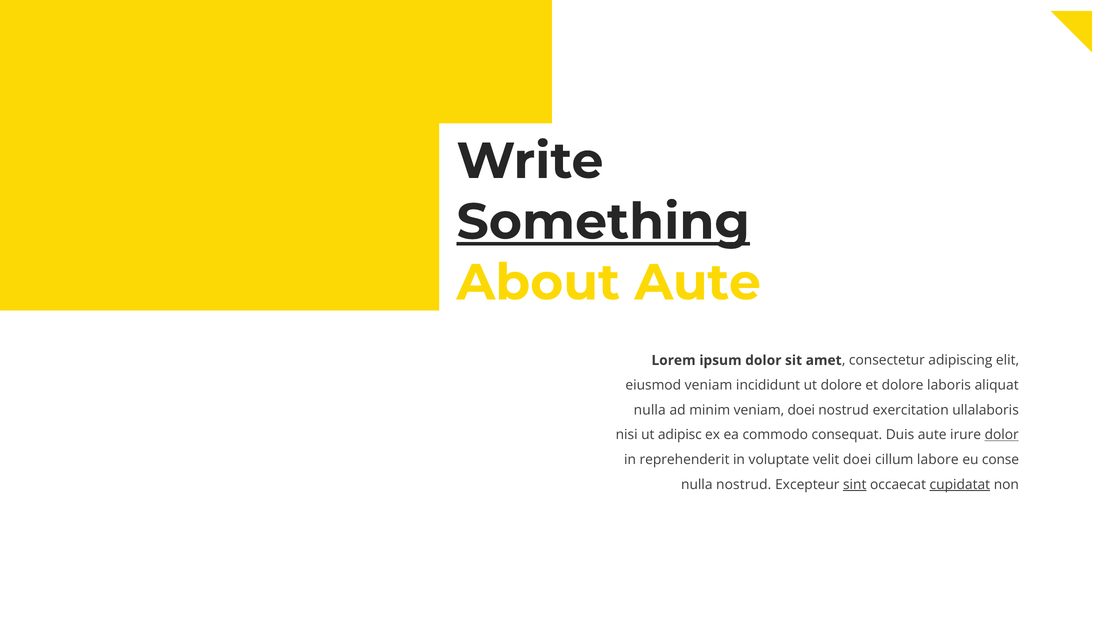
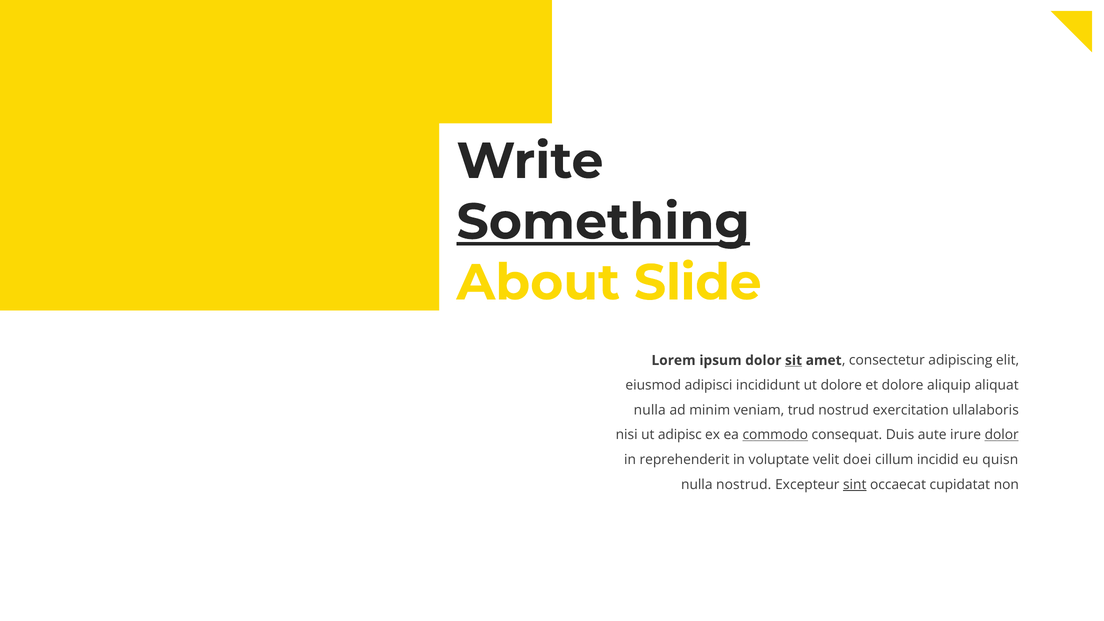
About Aute: Aute -> Slide (698, 283)
sit underline: none -> present (794, 360)
eiusmod veniam: veniam -> adipisci (709, 385)
laboris: laboris -> aliquip (949, 385)
veniam doei: doei -> trud (801, 410)
commodo underline: none -> present (775, 435)
labore: labore -> incidid (938, 460)
conse: conse -> quisn (1000, 460)
cupidatat underline: present -> none (960, 485)
